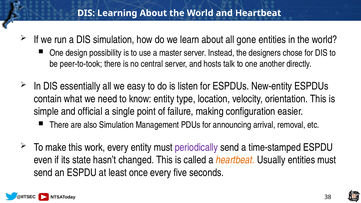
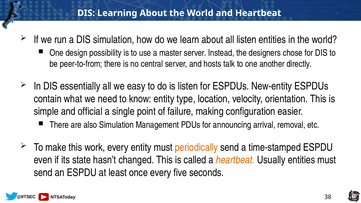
all gone: gone -> listen (247, 40)
peer-to-took: peer-to-took -> peer-to-from (81, 64)
periodically colour: purple -> orange (196, 147)
